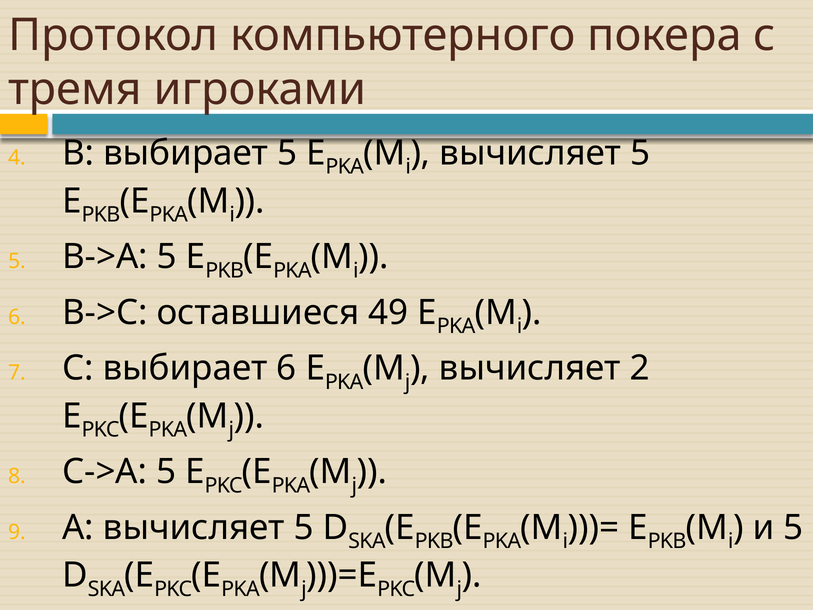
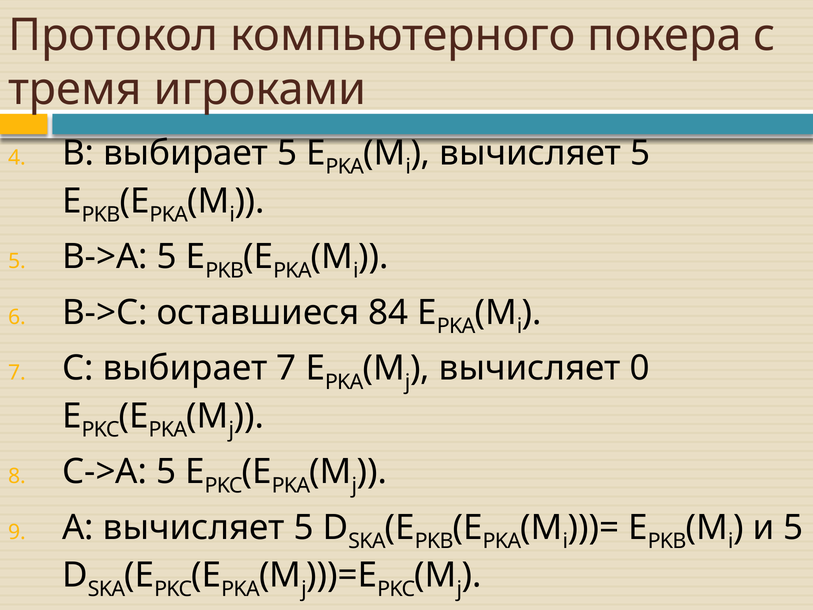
49: 49 -> 84 (388, 312)
выбирает 6: 6 -> 7 (286, 368)
2: 2 -> 0 (640, 368)
